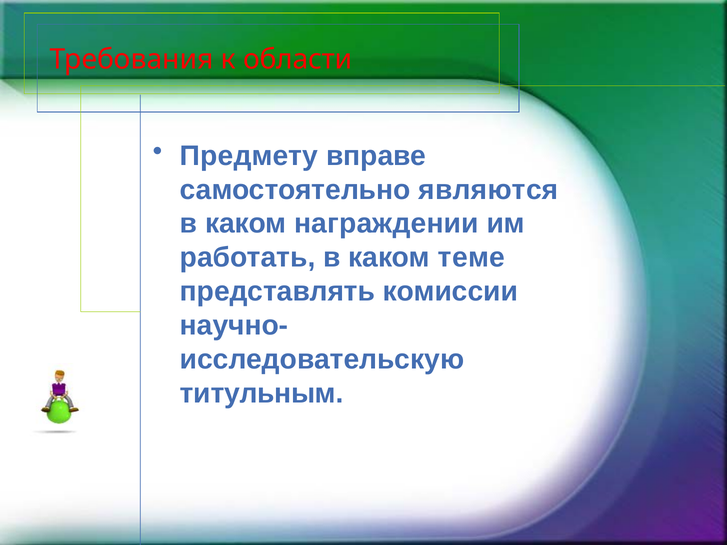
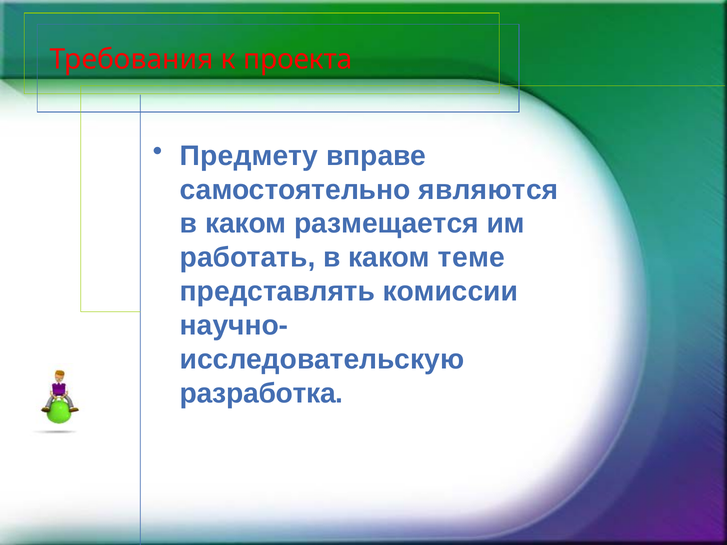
области: области -> проекта (298, 60)
награждении: награждении -> размещается (387, 224)
титульным: титульным -> разработка (262, 393)
